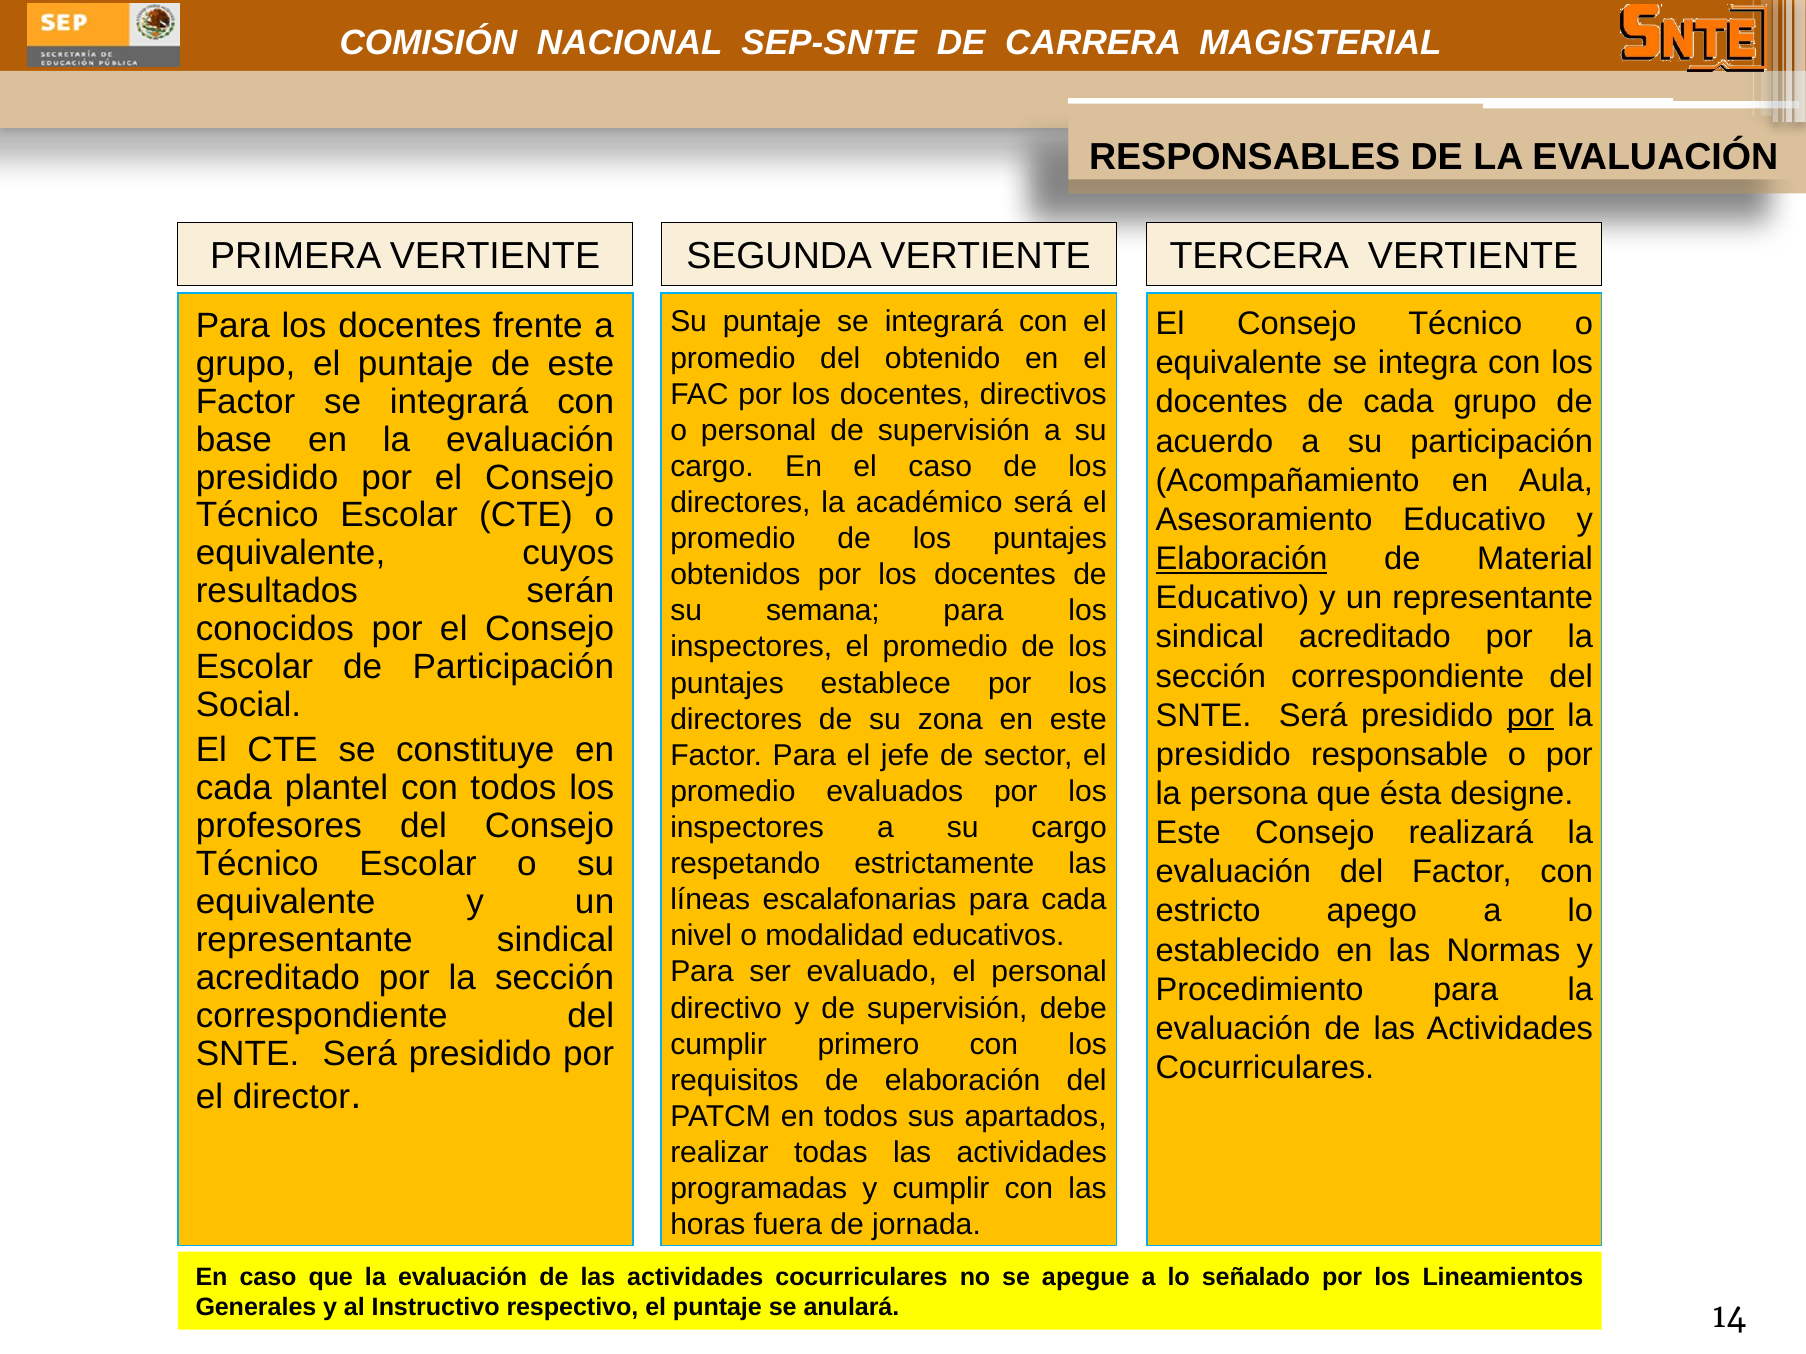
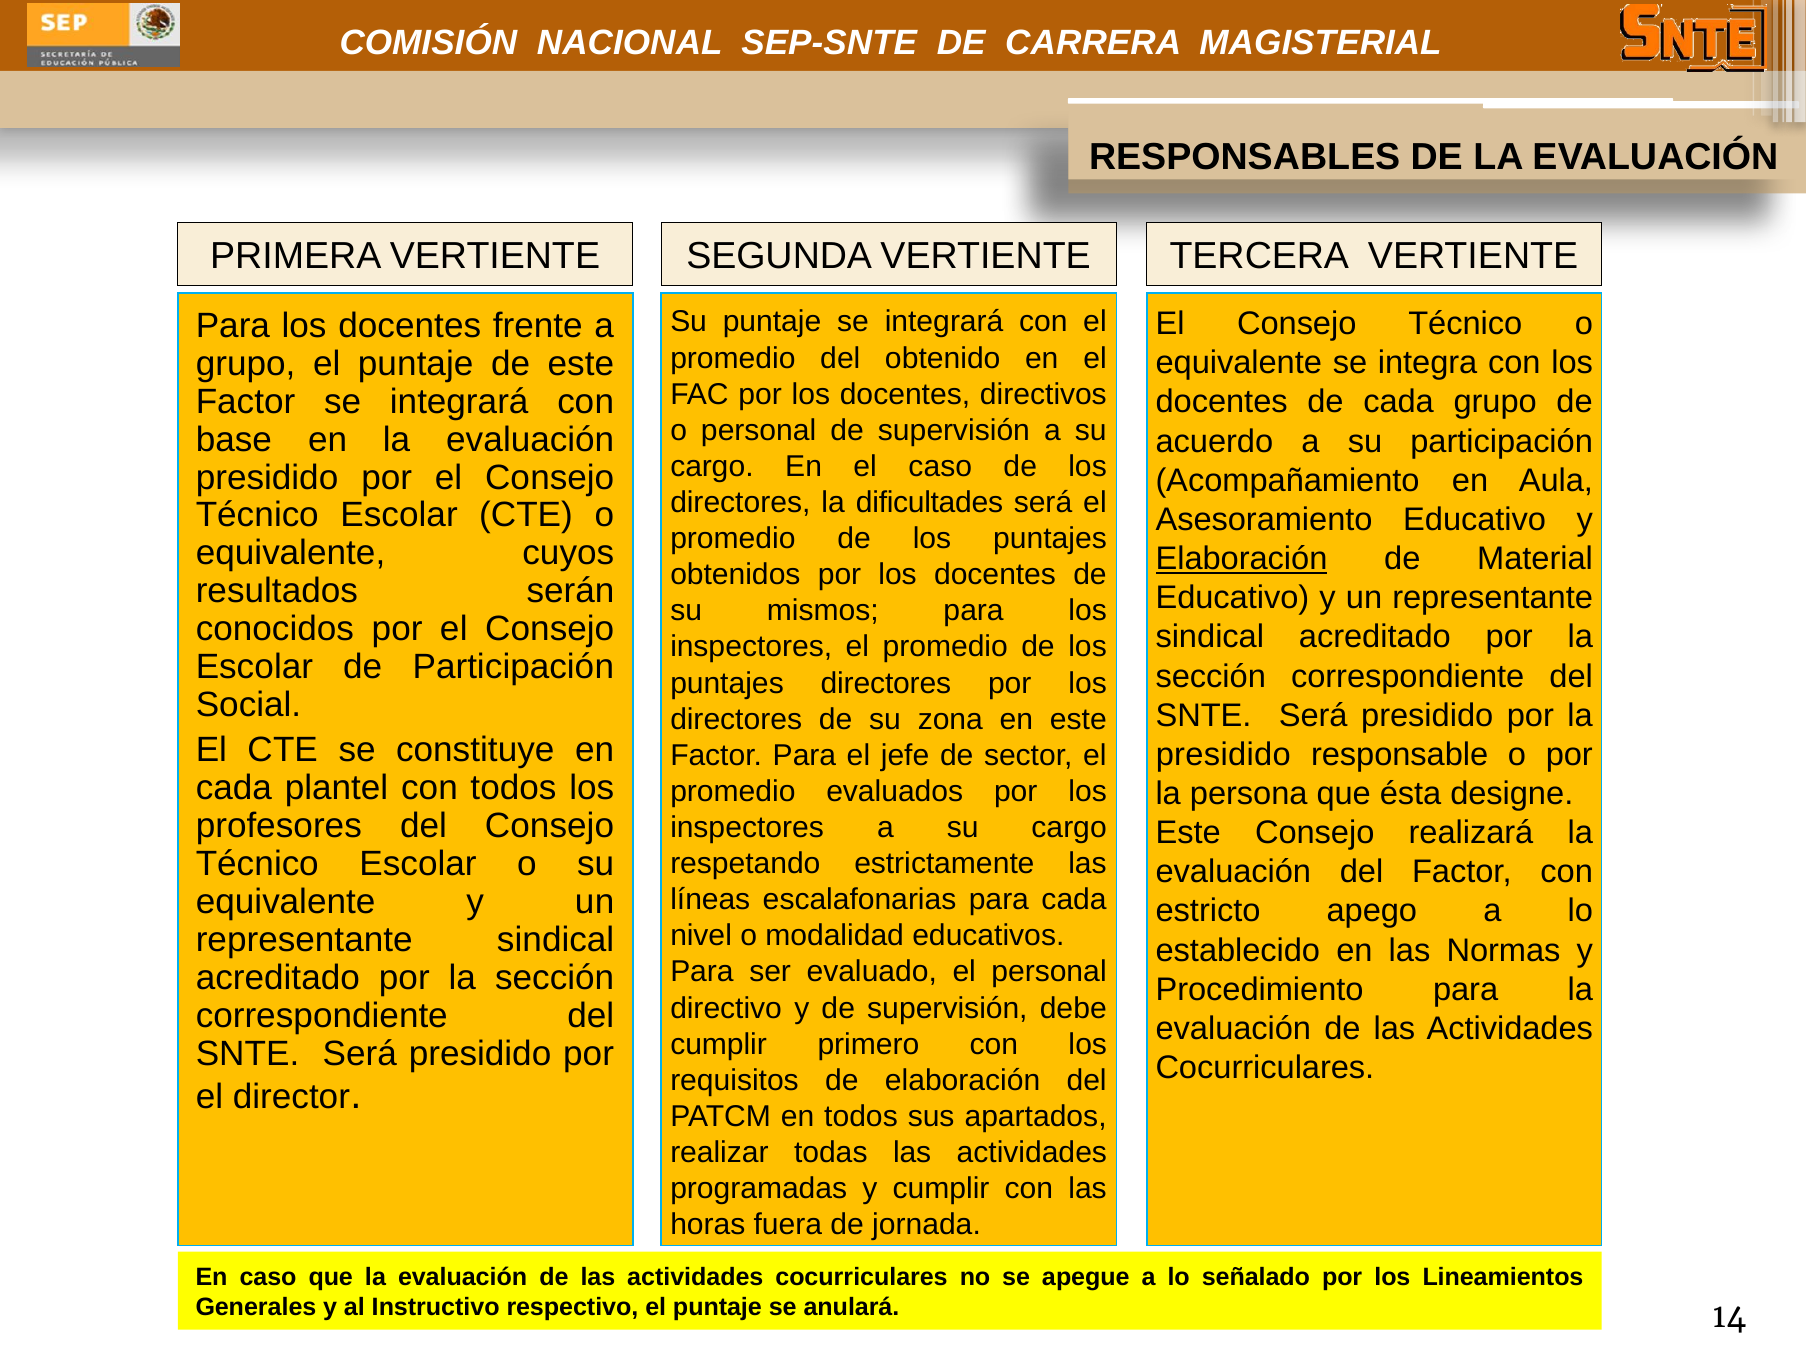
académico: académico -> dificultades (930, 503)
semana: semana -> mismos (823, 611)
puntajes establece: establece -> directores (886, 683)
por underline: present -> none (1530, 716)
